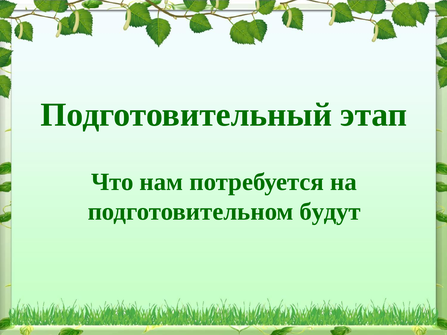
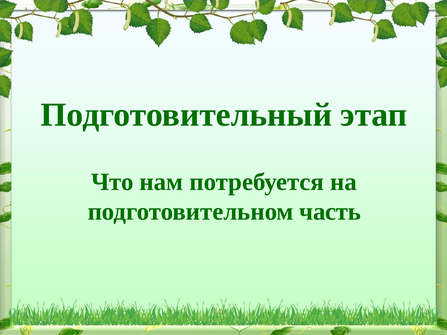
будут: будут -> часть (330, 212)
